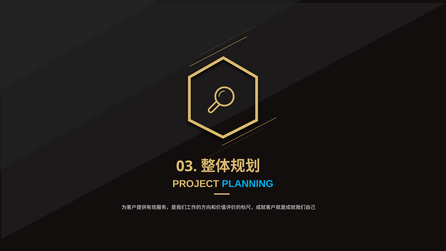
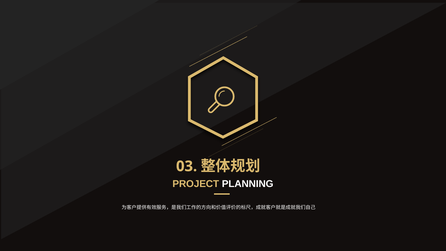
PLANNING colour: light blue -> white (248, 184)
